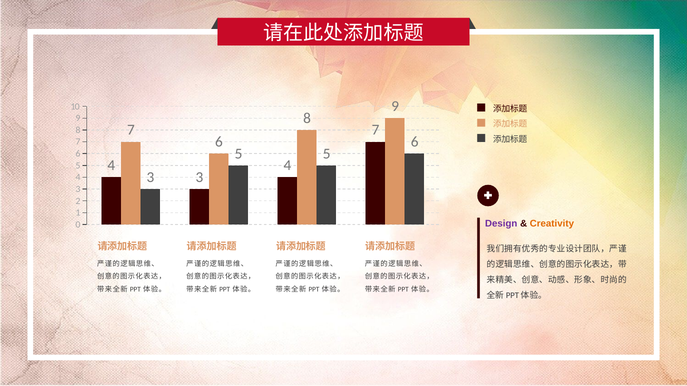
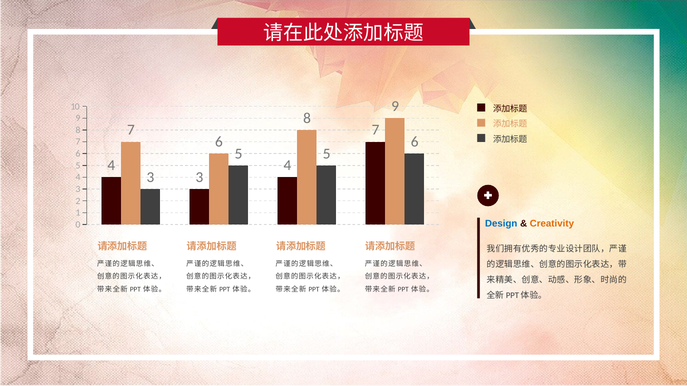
Design colour: purple -> blue (501, 224)
